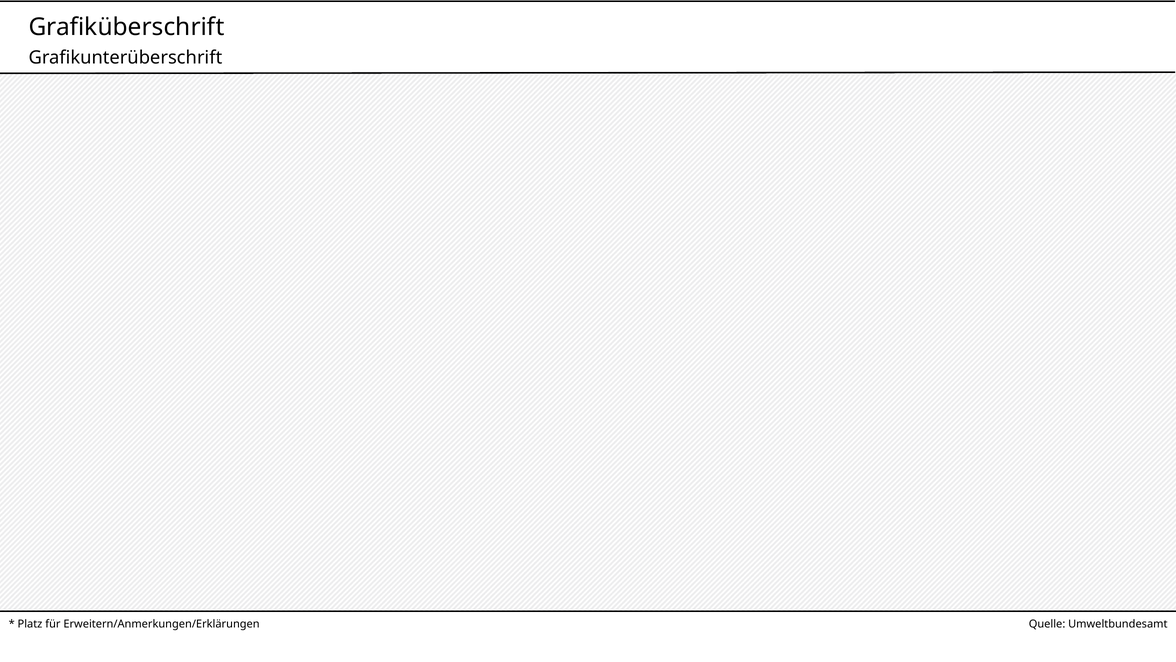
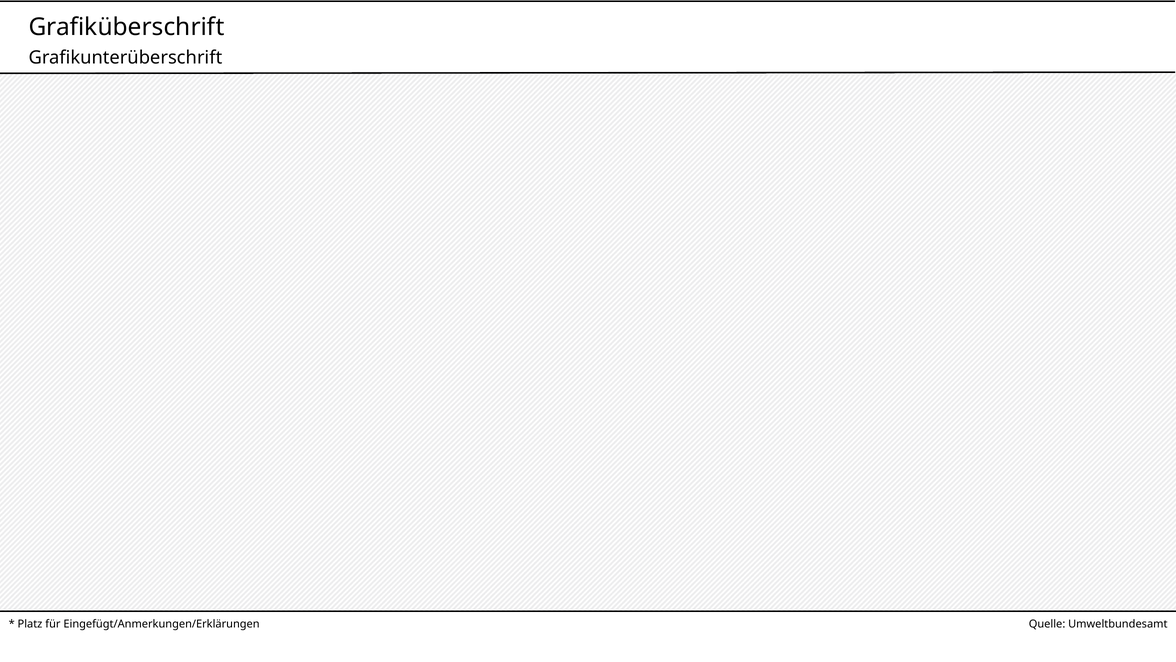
Erweitern/Anmerkungen/Erklärungen: Erweitern/Anmerkungen/Erklärungen -> Eingefügt/Anmerkungen/Erklärungen (162, 624)
